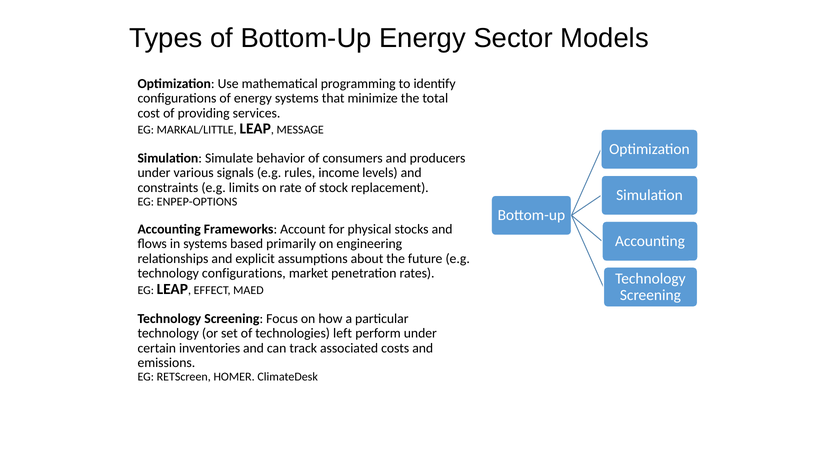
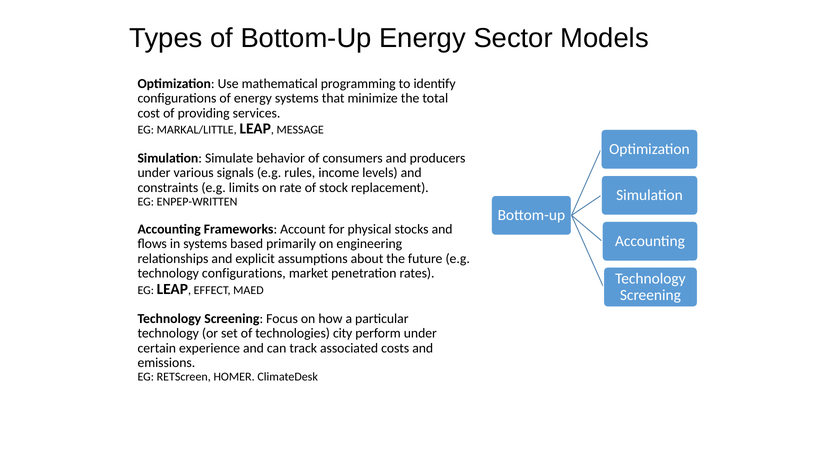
ENPEP-OPTIONS: ENPEP-OPTIONS -> ENPEP-WRITTEN (197, 202)
left: left -> city (343, 334)
inventories: inventories -> experience (210, 348)
